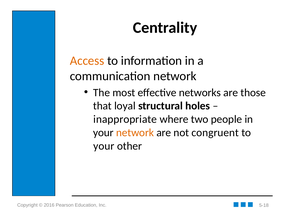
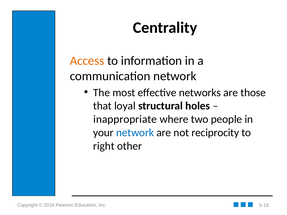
network colour: orange -> blue (135, 133)
congruent: congruent -> reciprocity (215, 133)
your: your -> right (104, 146)
